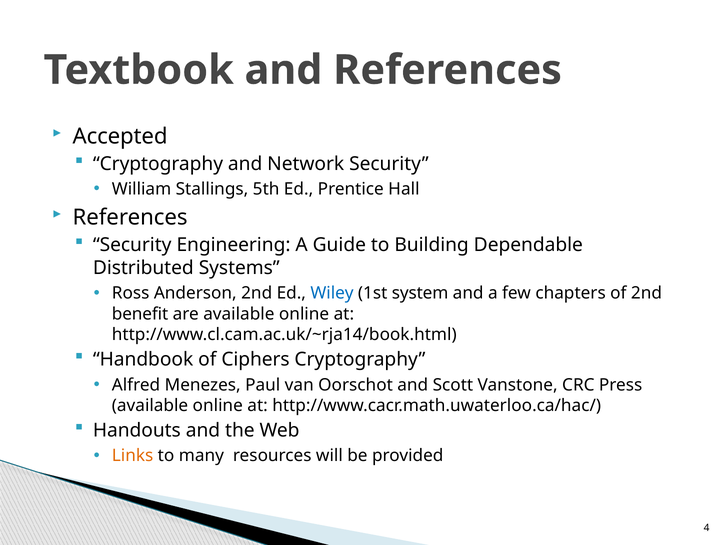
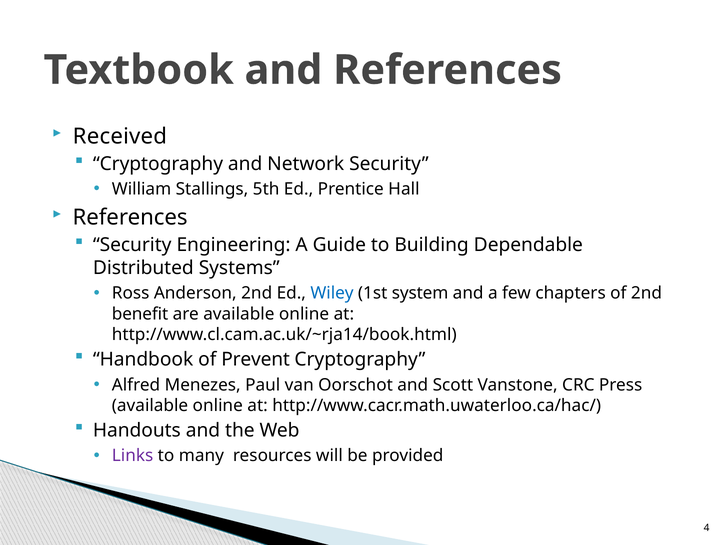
Accepted: Accepted -> Received (120, 136)
Ciphers: Ciphers -> Prevent (256, 360)
Links colour: orange -> purple (133, 456)
